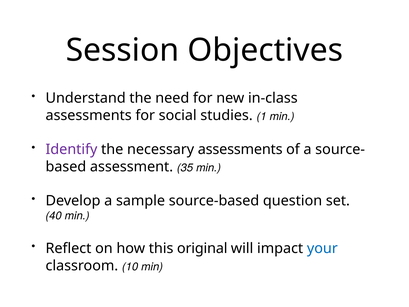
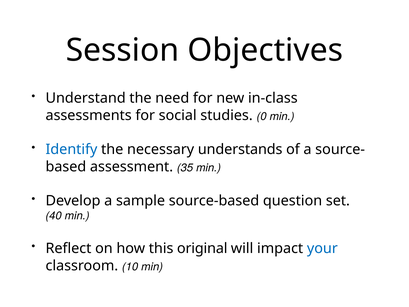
1: 1 -> 0 (262, 116)
Identify colour: purple -> blue (71, 149)
necessary assessments: assessments -> understands (240, 149)
